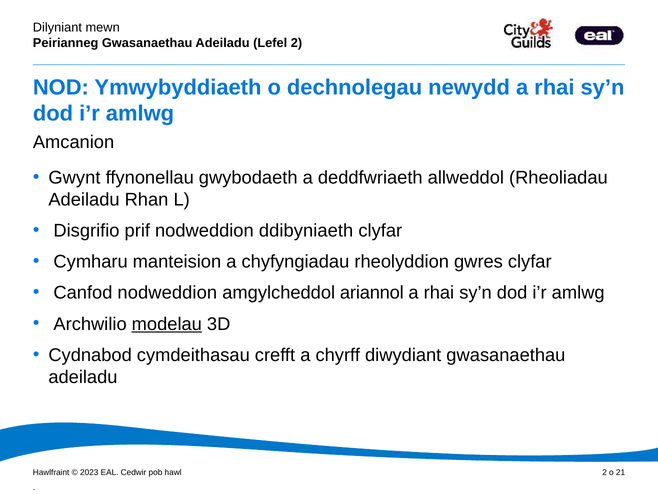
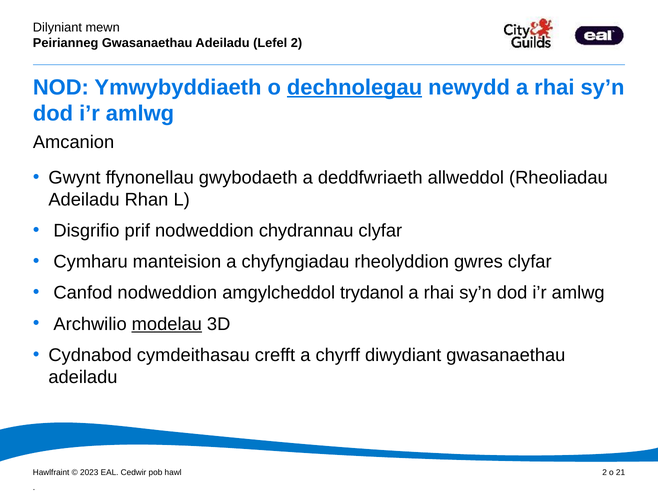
dechnolegau underline: none -> present (355, 87)
ddibyniaeth: ddibyniaeth -> chydrannau (306, 230)
ariannol: ariannol -> trydanol (372, 293)
